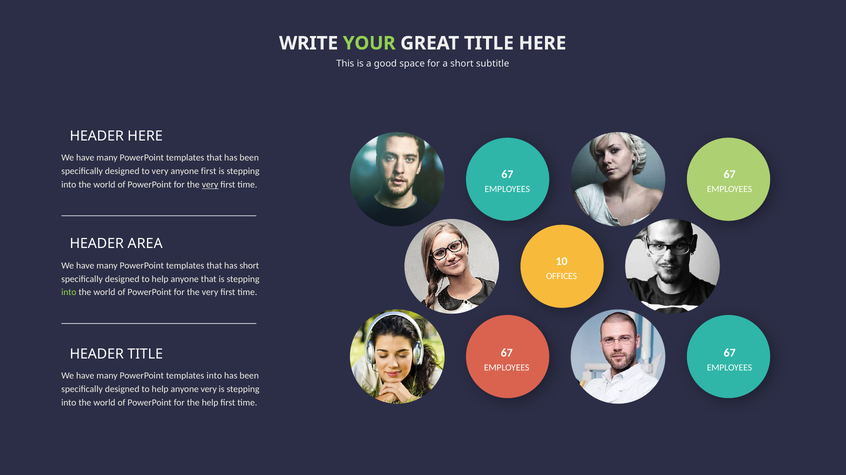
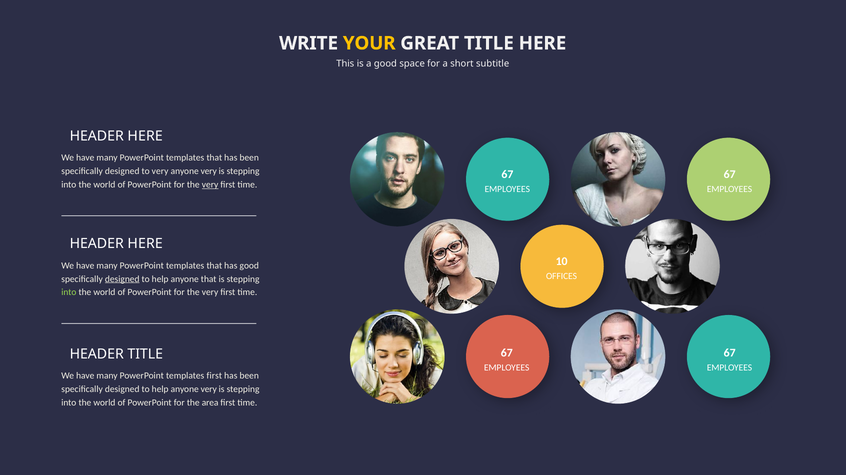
YOUR colour: light green -> yellow (369, 43)
first: first -> very (209, 171)
AREA: AREA -> HERE (145, 244)
has short: short -> good (249, 266)
designed underline: none -> present (122, 279)
templates into: into -> first (214, 376)
the help: help -> area (210, 403)
